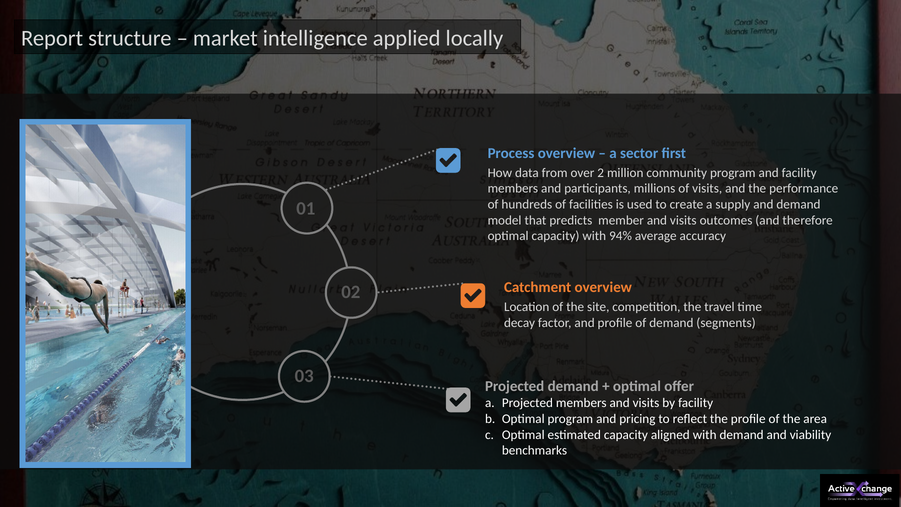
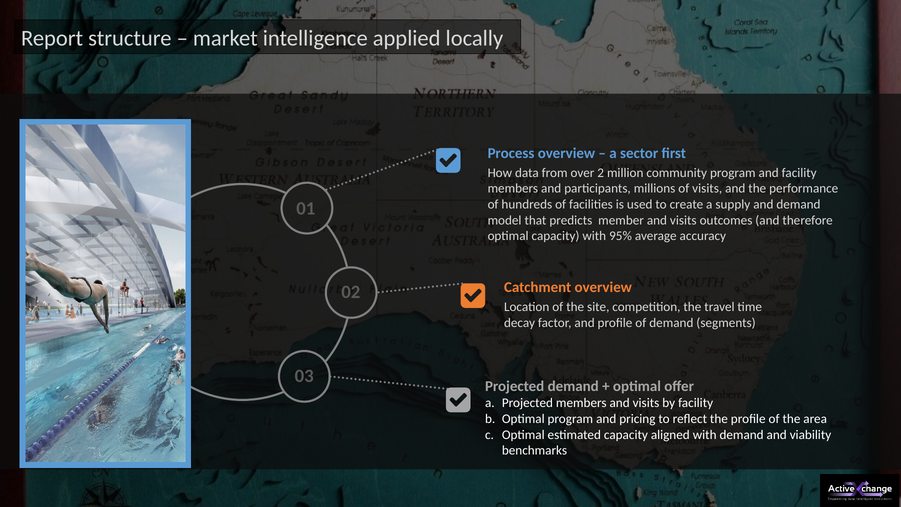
94%: 94% -> 95% (621, 236)
